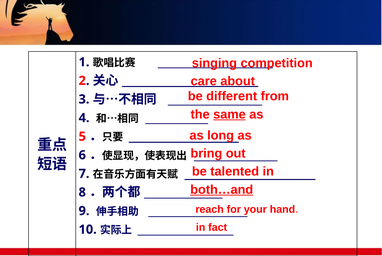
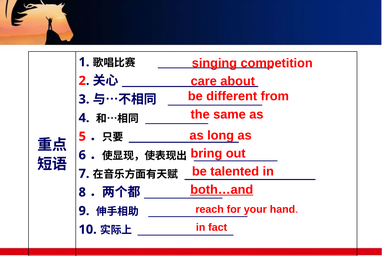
same underline: present -> none (229, 114)
